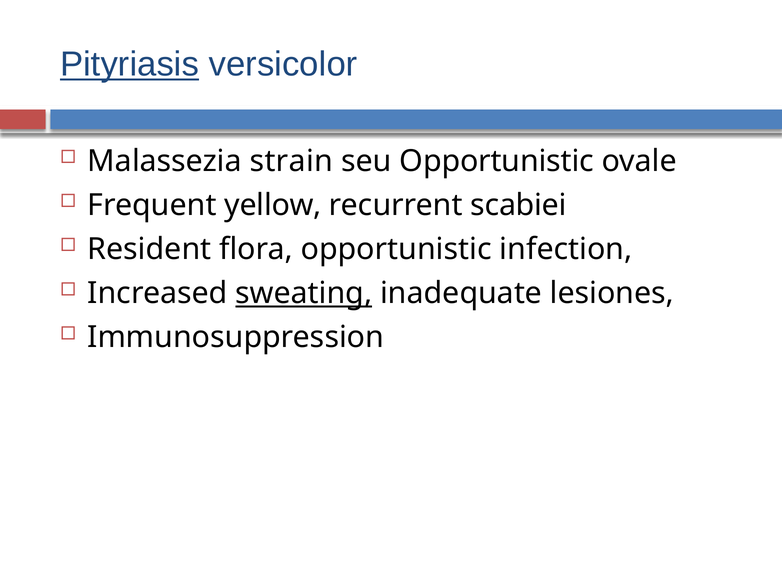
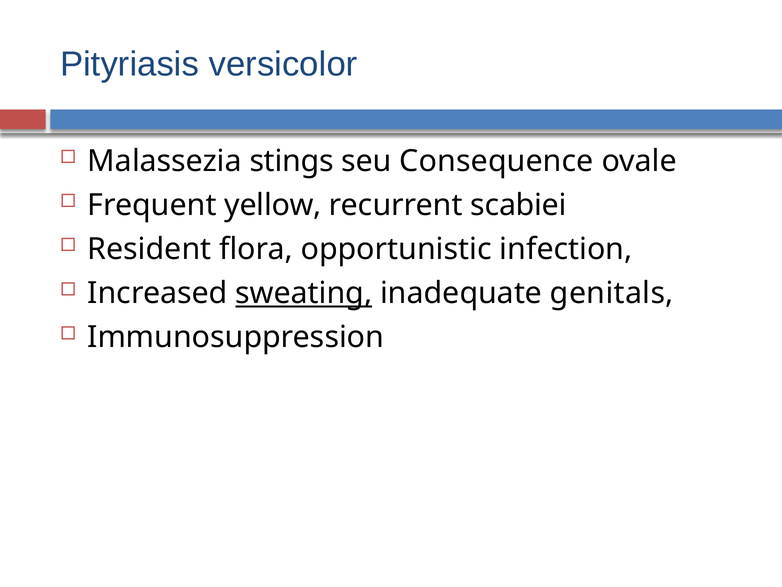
Pityriasis underline: present -> none (130, 64)
strain: strain -> stings (292, 161)
seu Opportunistic: Opportunistic -> Consequence (497, 161)
lesiones: lesiones -> genitals (612, 293)
